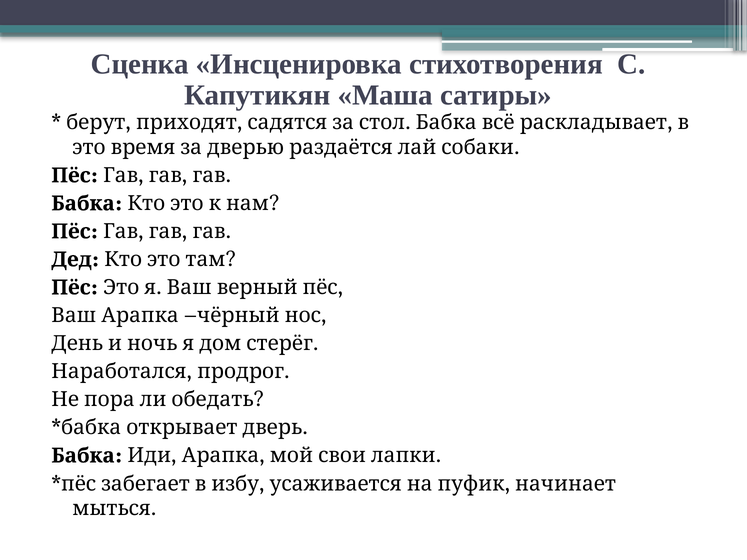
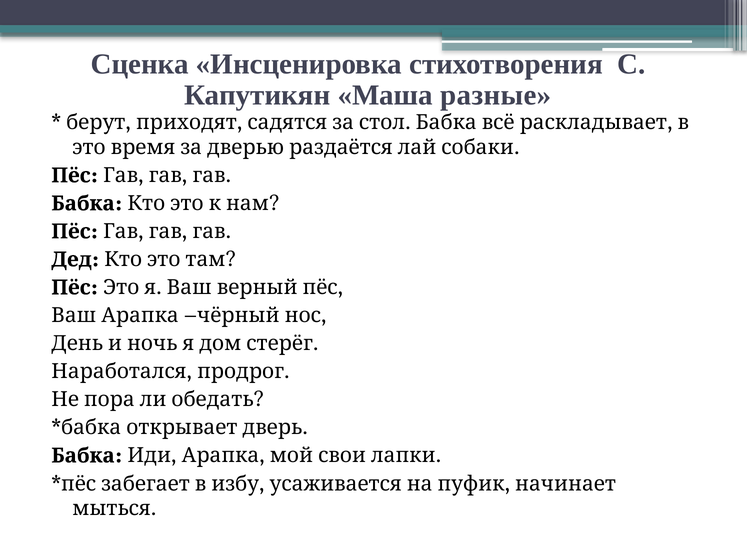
сатиры: сатиры -> разные (496, 95)
